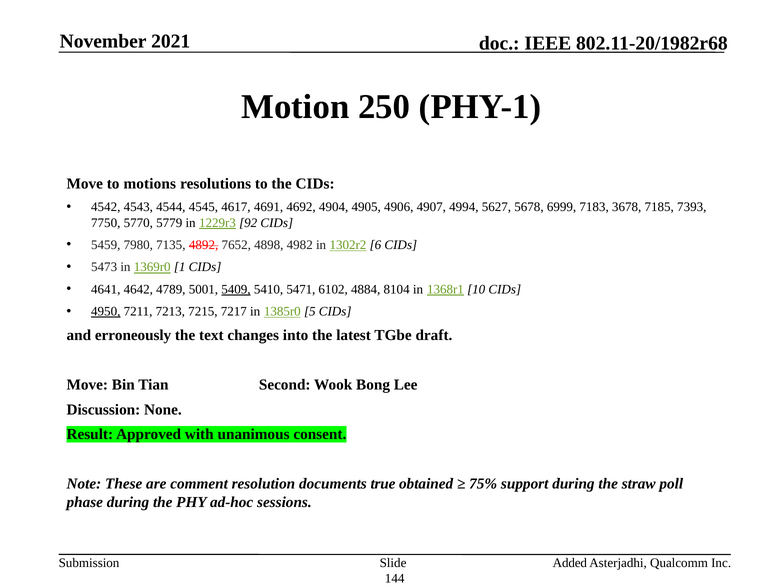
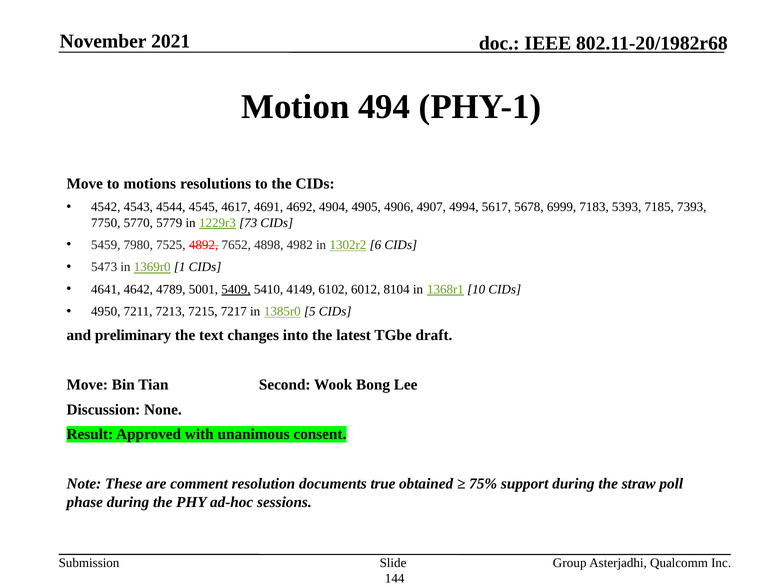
250: 250 -> 494 (384, 107)
5627: 5627 -> 5617 (496, 207)
3678: 3678 -> 5393 (627, 207)
92: 92 -> 73 (248, 223)
7135: 7135 -> 7525 (171, 245)
5471: 5471 -> 4149 (301, 289)
4884: 4884 -> 6012 (366, 289)
4950 underline: present -> none (106, 312)
erroneously: erroneously -> preliminary (133, 335)
Added: Added -> Group (570, 563)
